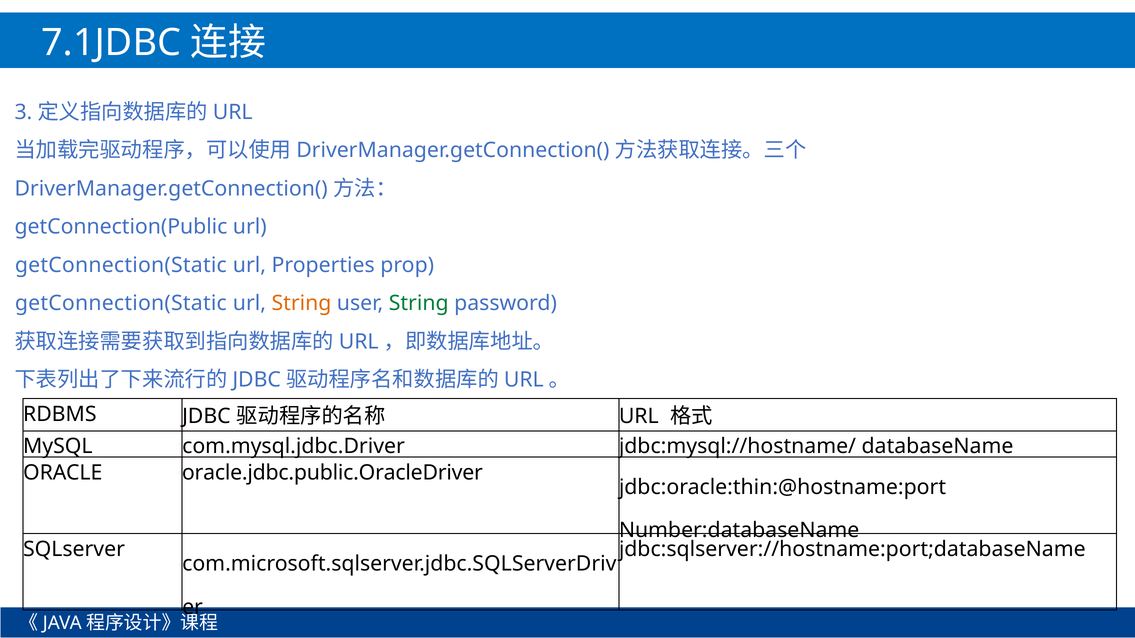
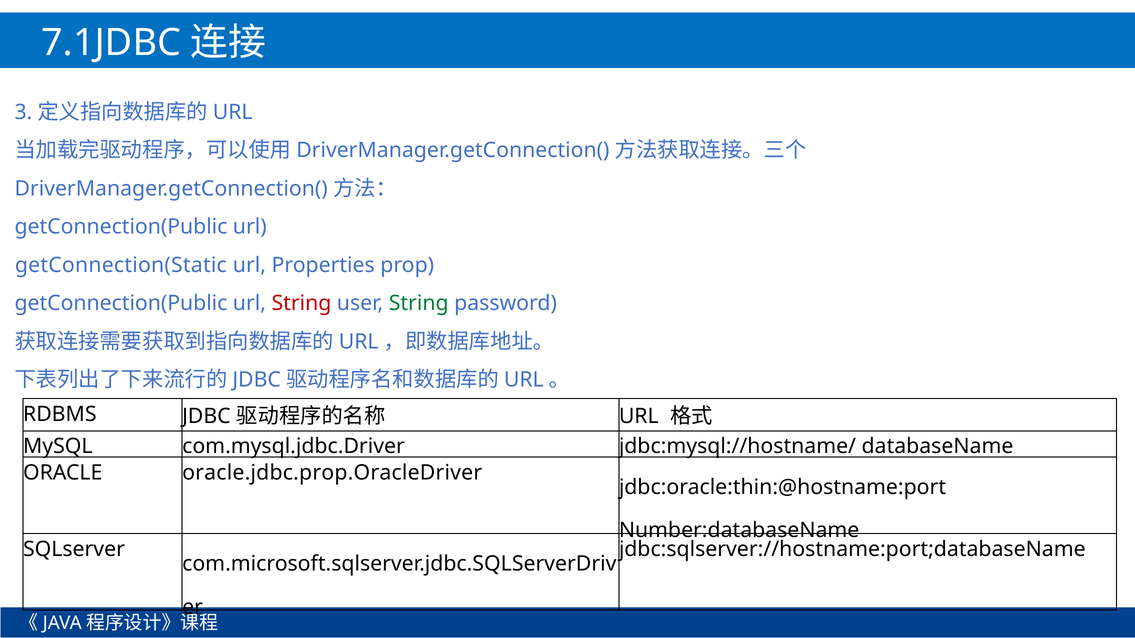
getConnection(Static: getConnection(Static -> getConnection(Public (121, 304)
String colour: orange -> red (301, 304)
oracle.jdbc.public.OracleDriver: oracle.jdbc.public.OracleDriver -> oracle.jdbc.prop.OracleDriver (332, 473)
